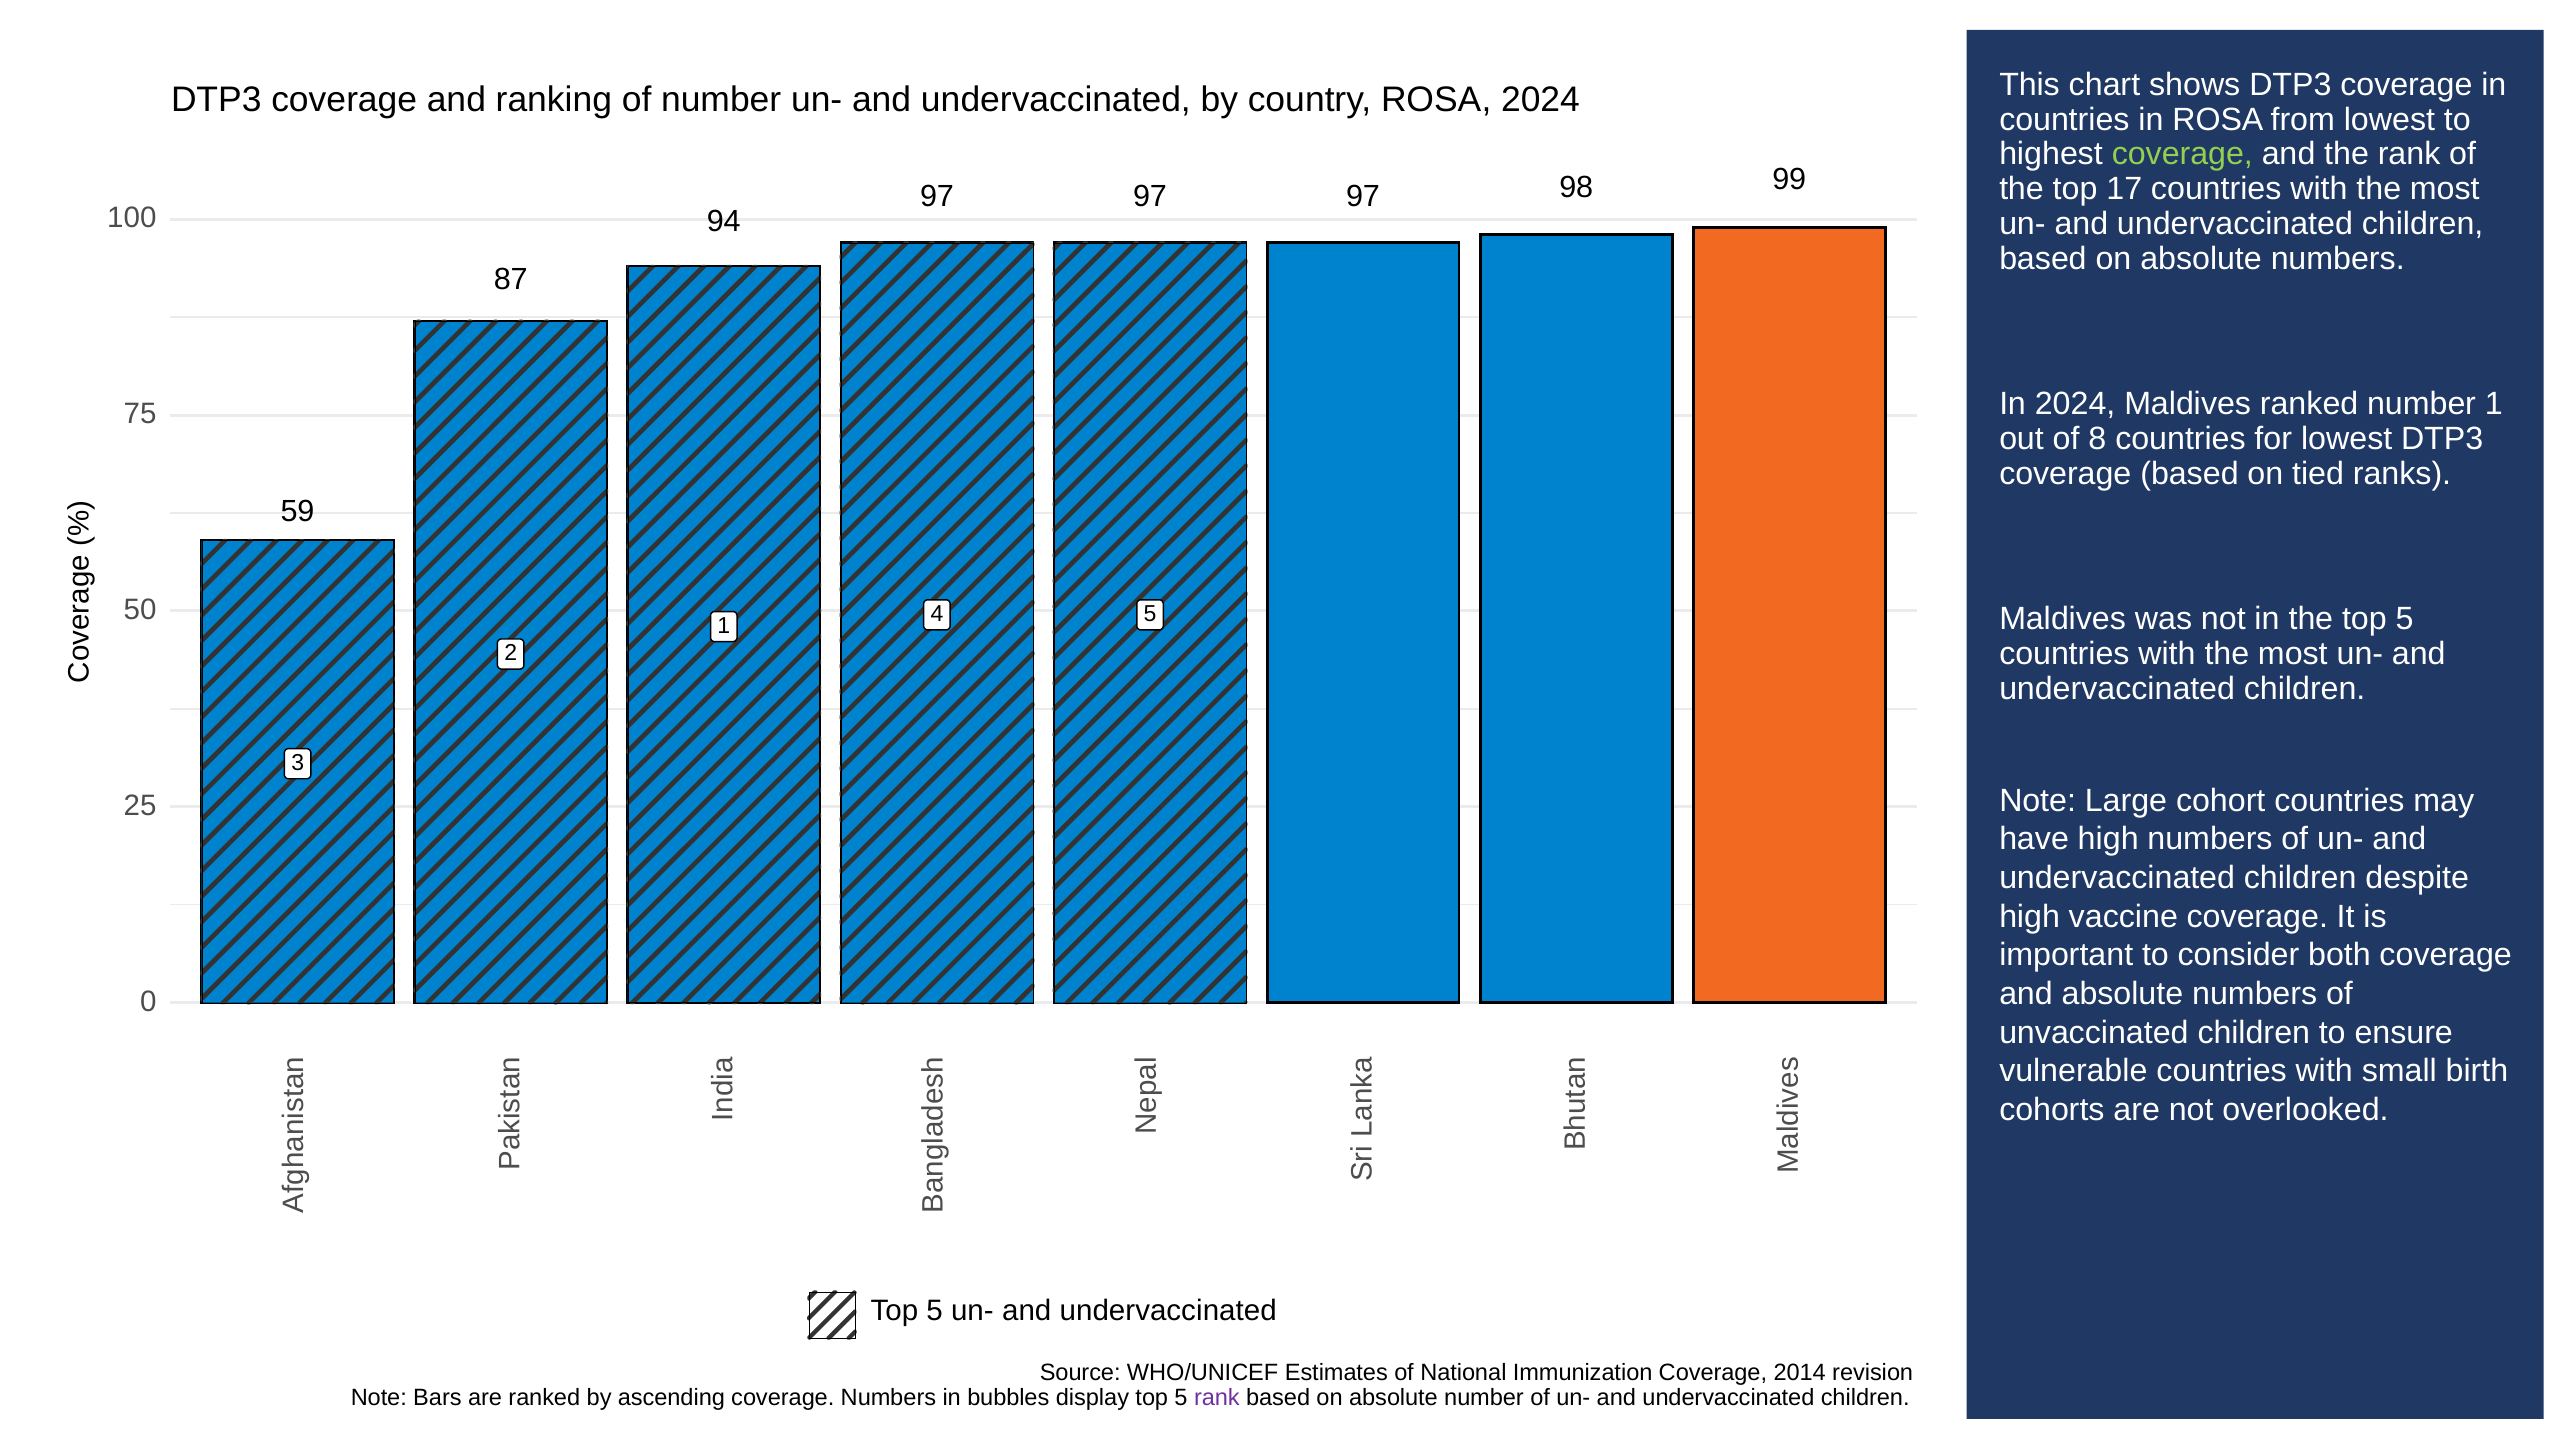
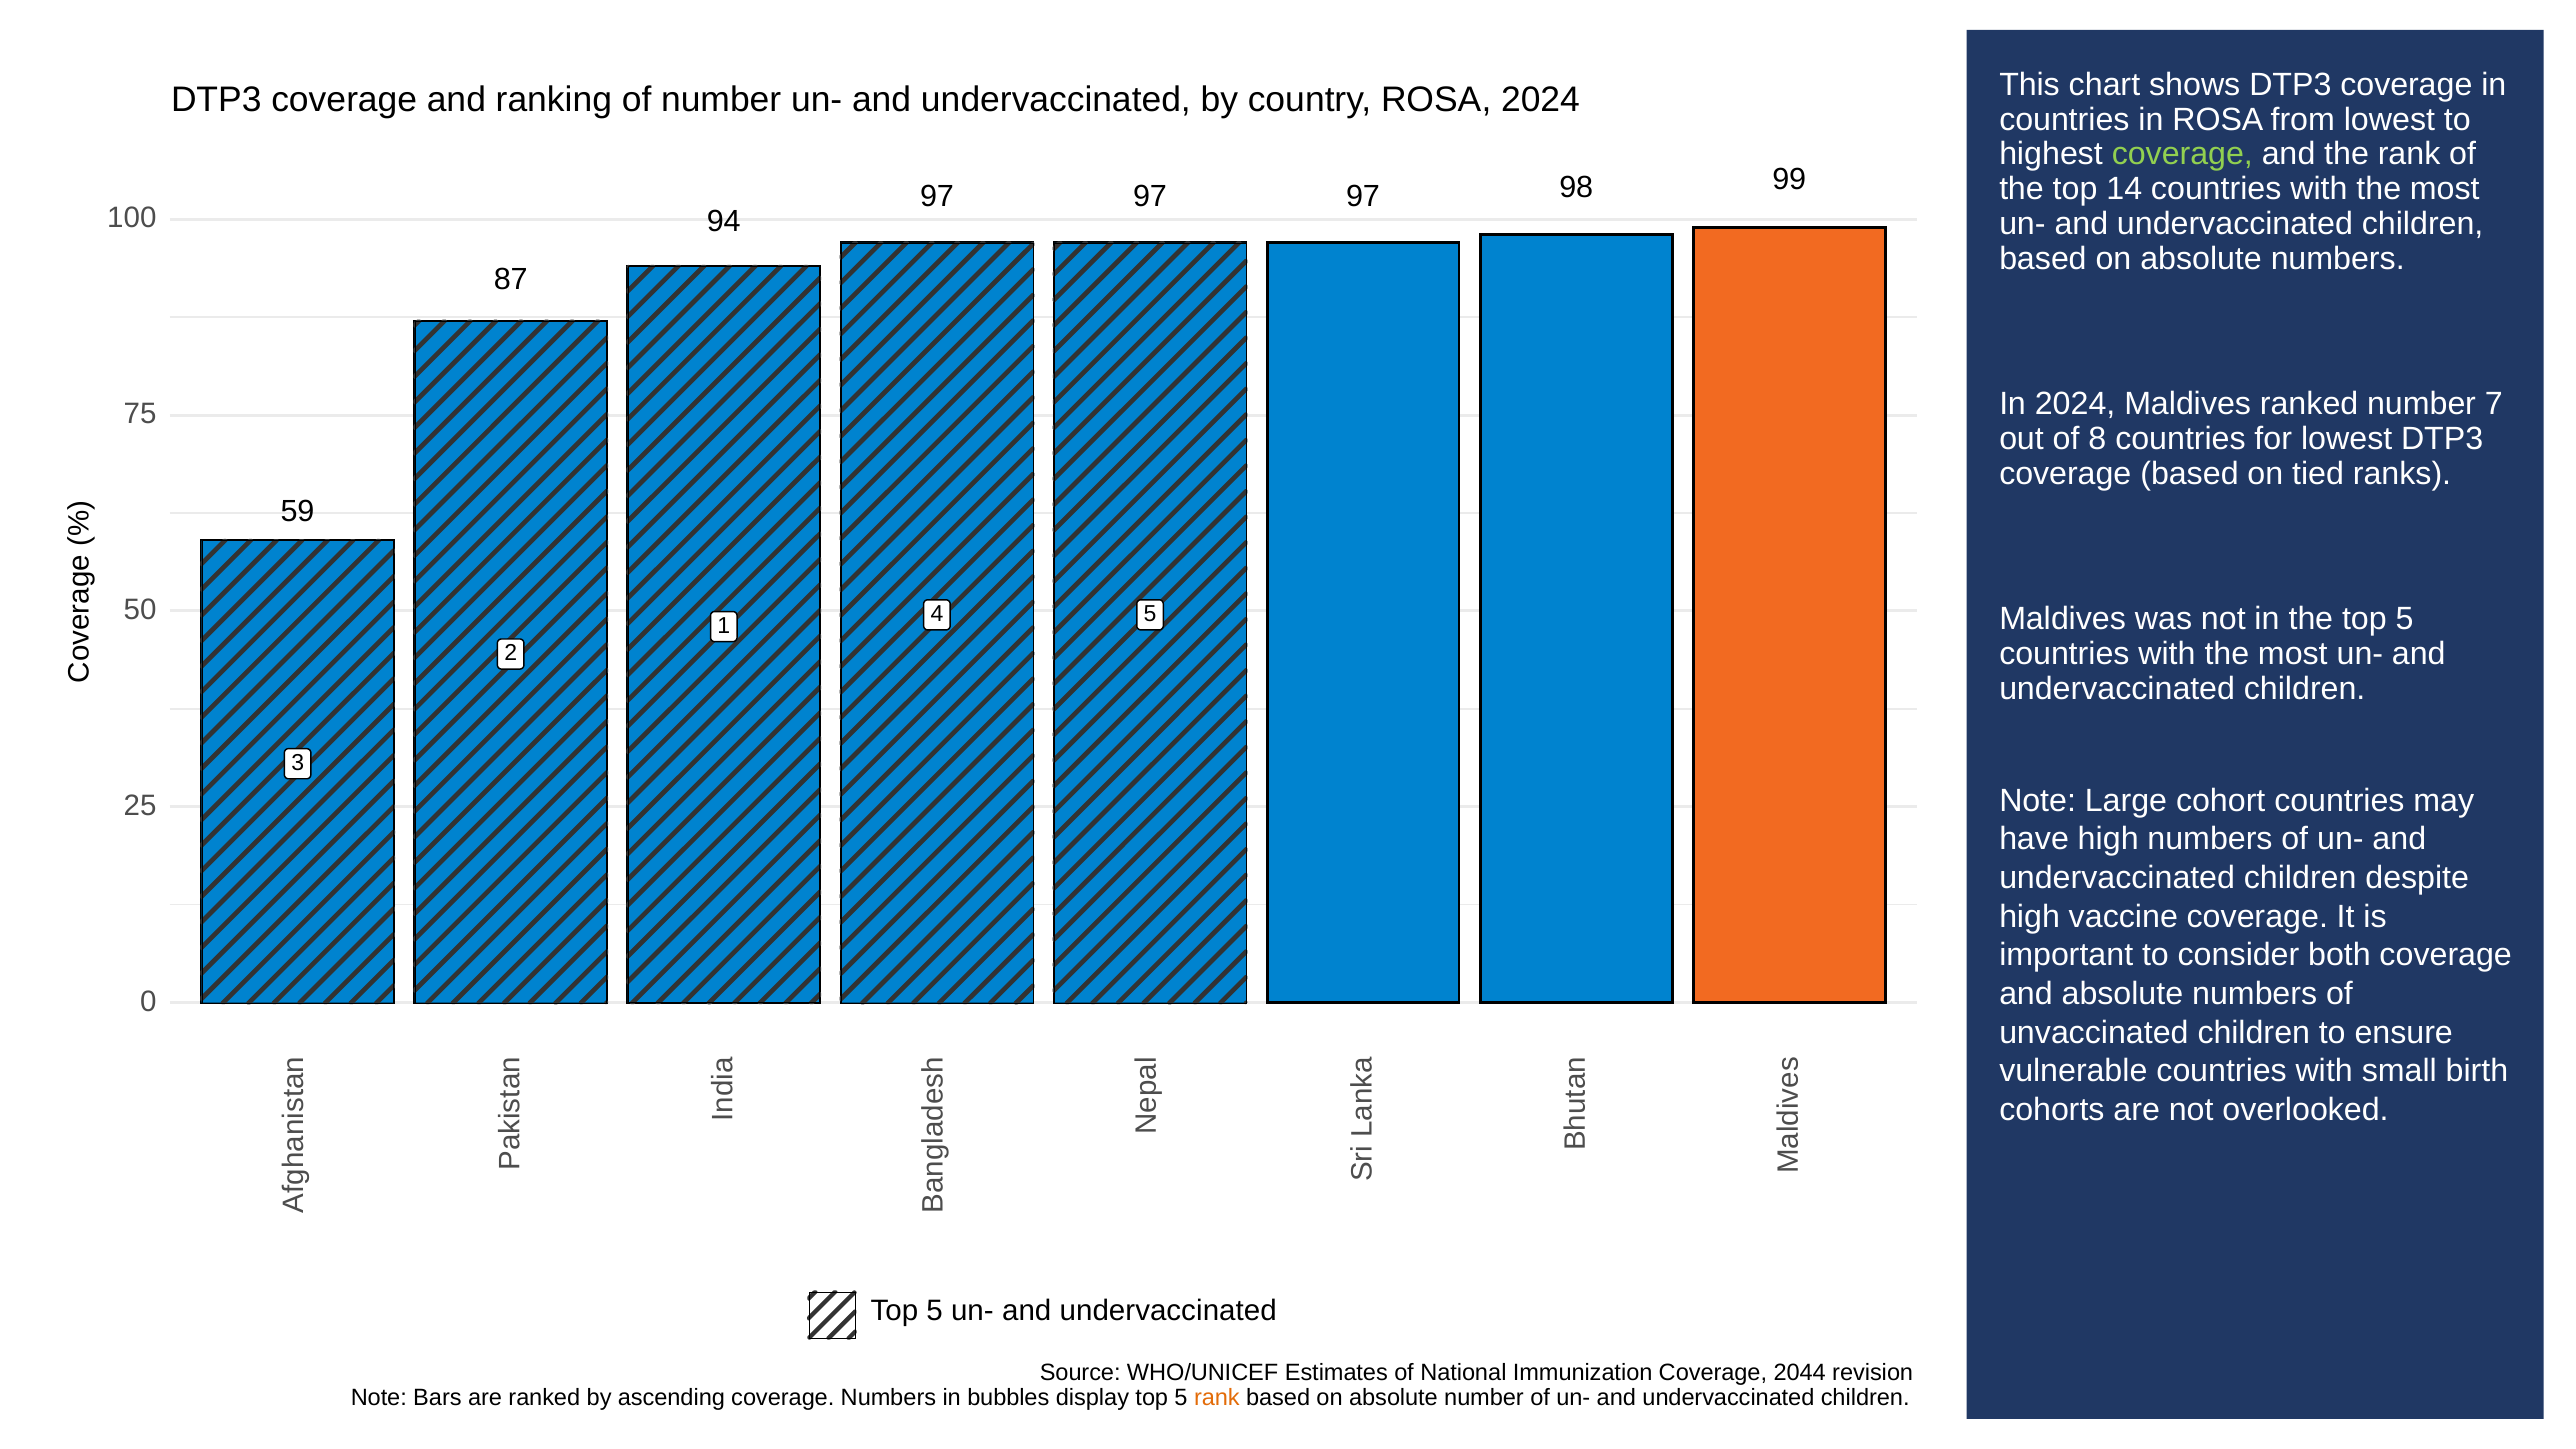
17: 17 -> 14 (2124, 189)
number 1: 1 -> 7 (2494, 404)
2014: 2014 -> 2044 (1800, 1373)
rank colour: purple -> orange (1217, 1398)
